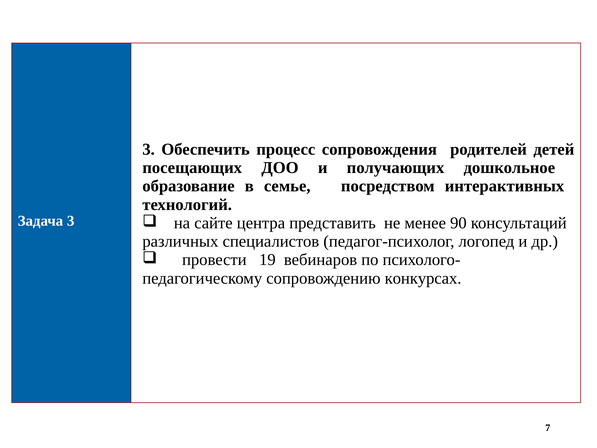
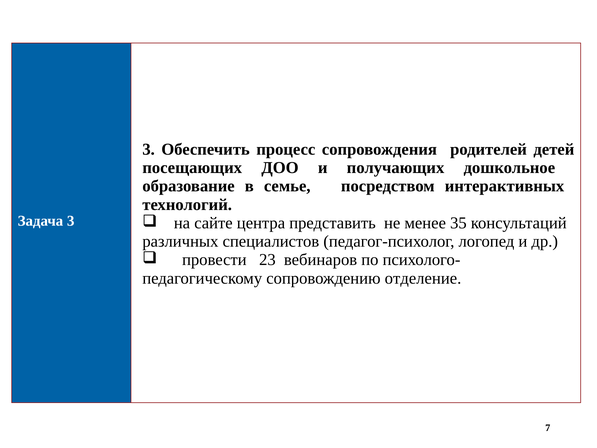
90: 90 -> 35 (458, 223)
19: 19 -> 23 (267, 260)
конкурсах: конкурсах -> отделение (423, 278)
